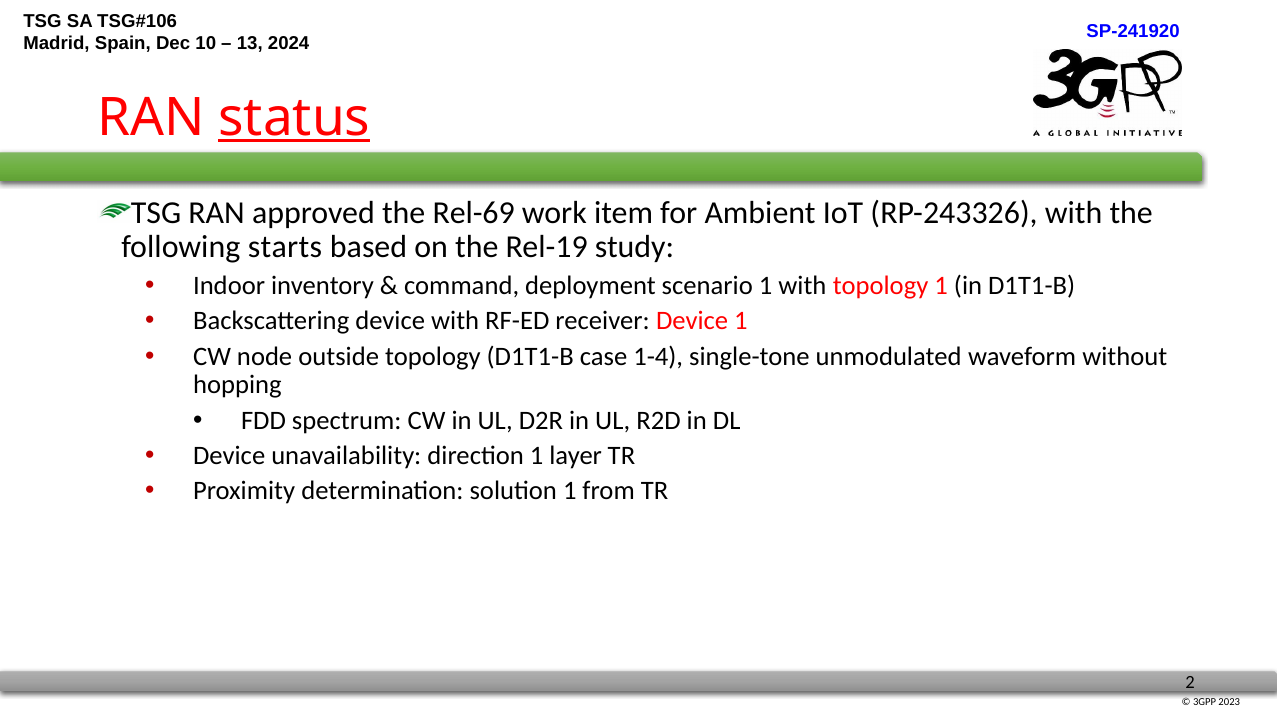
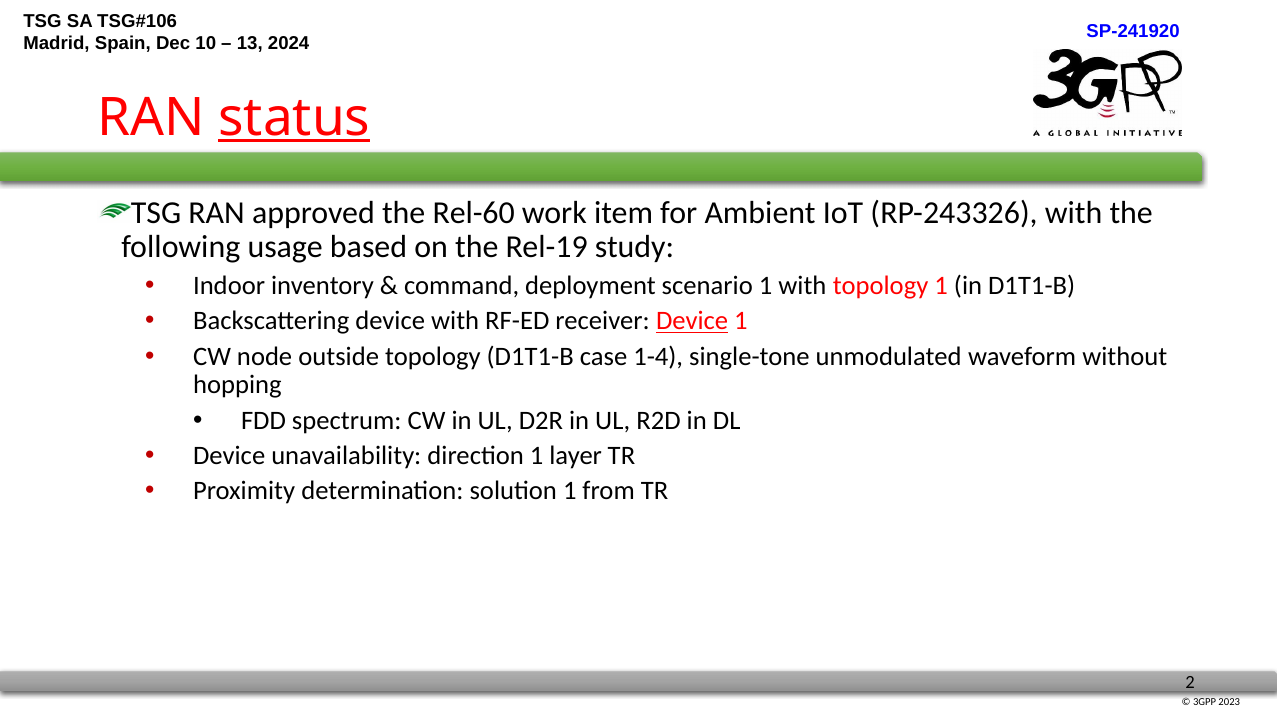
Rel-69: Rel-69 -> Rel-60 (474, 213)
starts: starts -> usage (285, 248)
Device underline: none -> present (692, 321)
